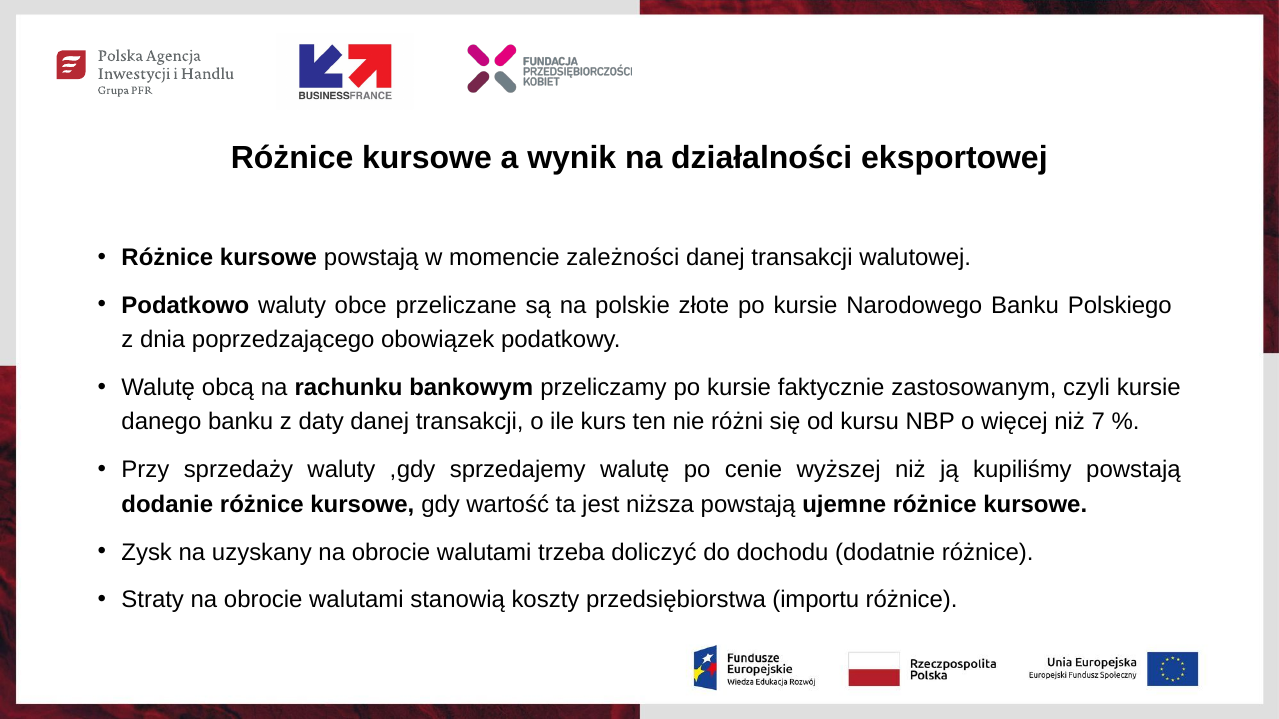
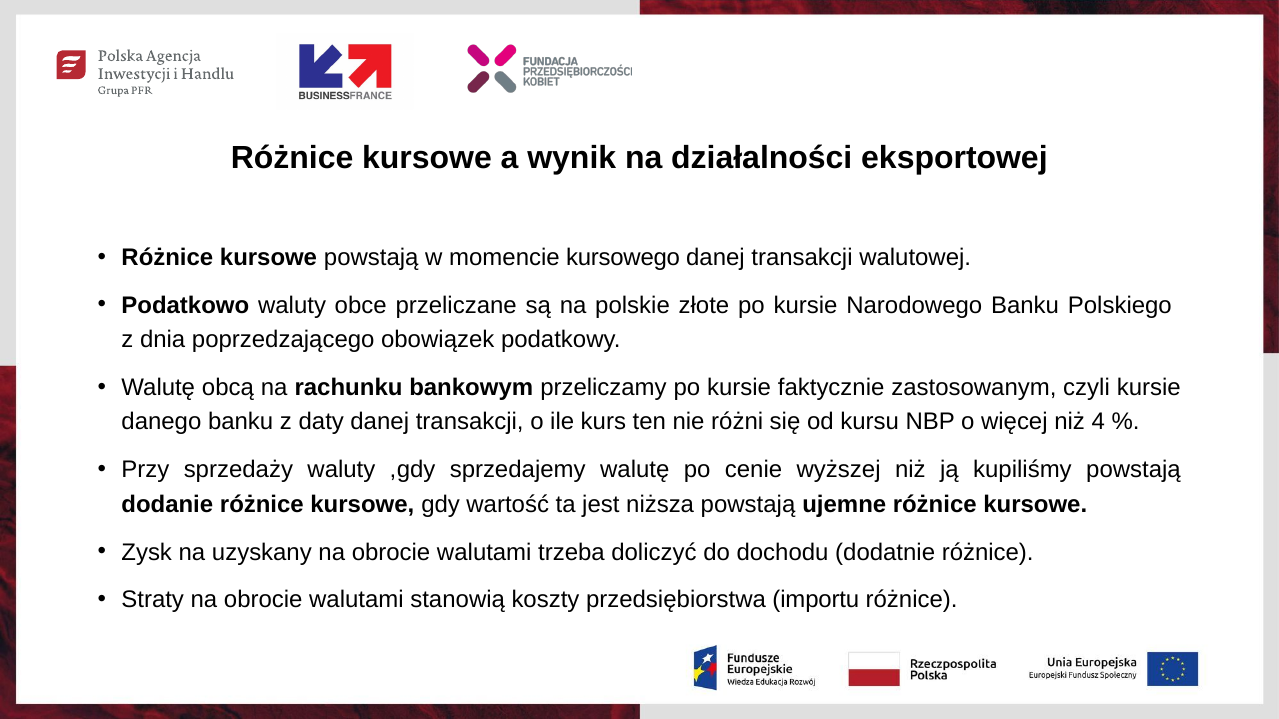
zależności: zależności -> kursowego (623, 258)
7: 7 -> 4 (1098, 422)
